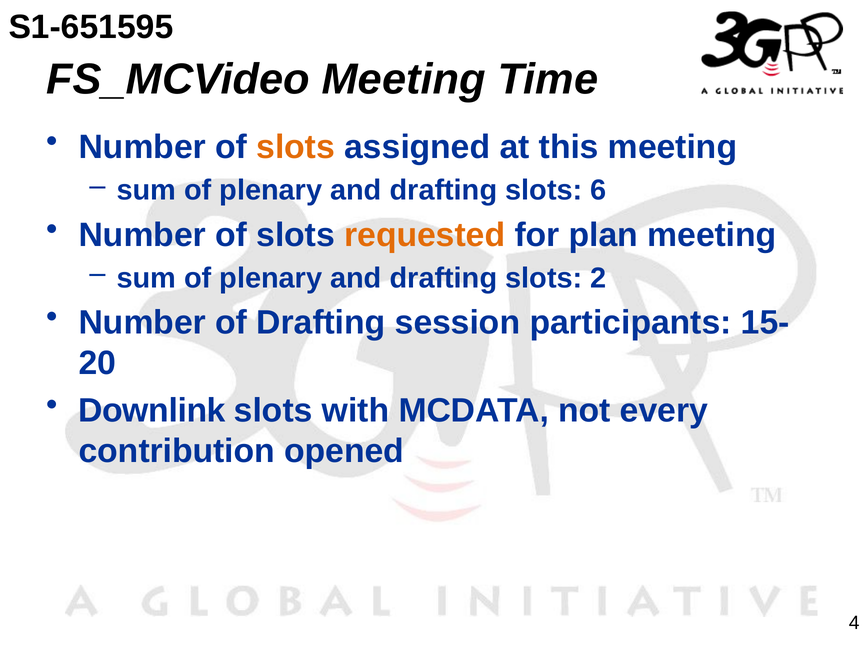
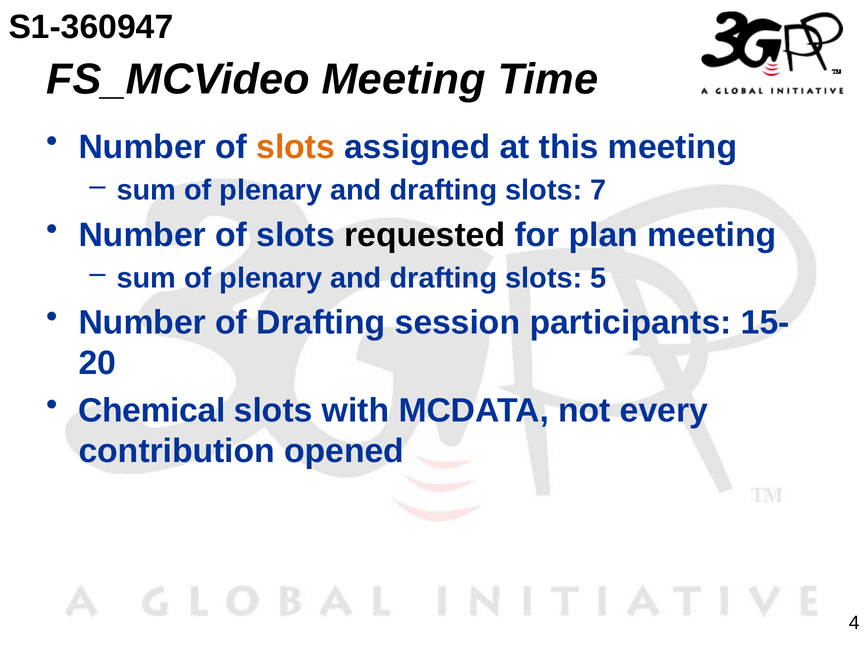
S1-651595: S1-651595 -> S1-360947 (91, 27)
6: 6 -> 7 (599, 190)
requested colour: orange -> black (425, 235)
2: 2 -> 5 (599, 278)
Downlink: Downlink -> Chemical (152, 411)
